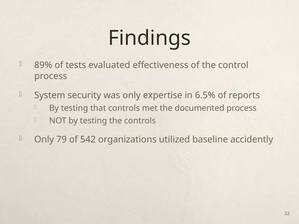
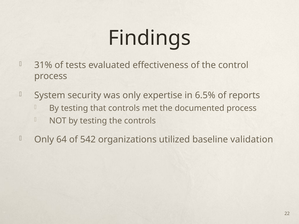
89%: 89% -> 31% (43, 65)
79: 79 -> 64 (62, 140)
accidently: accidently -> validation (252, 140)
